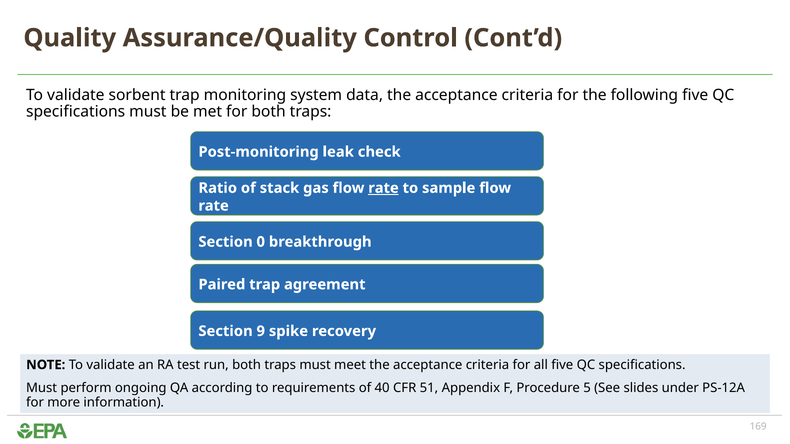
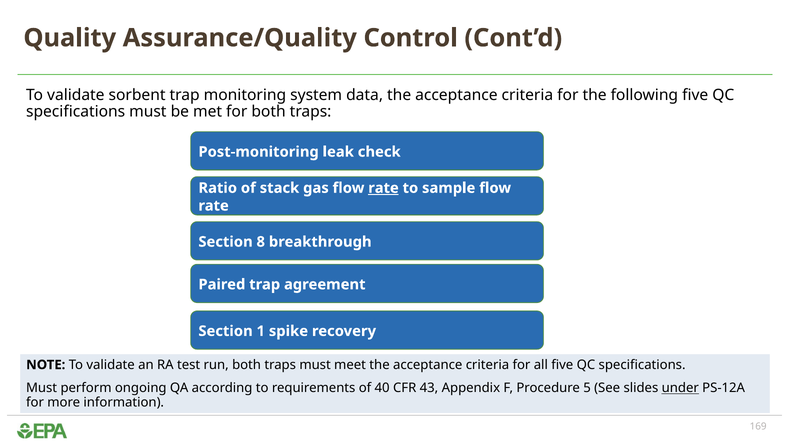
0: 0 -> 8 (261, 242)
9: 9 -> 1 (261, 331)
51: 51 -> 43 (429, 388)
under underline: none -> present (680, 388)
